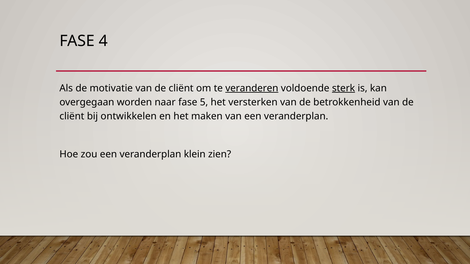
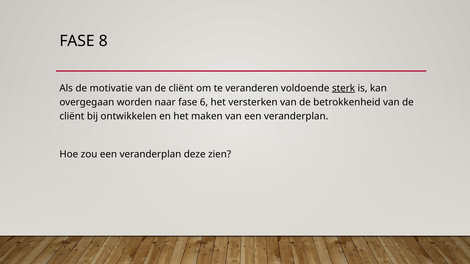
4: 4 -> 8 (103, 41)
veranderen underline: present -> none (252, 88)
5: 5 -> 6 (204, 102)
klein: klein -> deze (195, 155)
